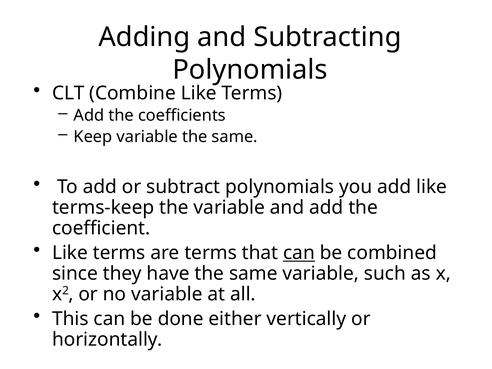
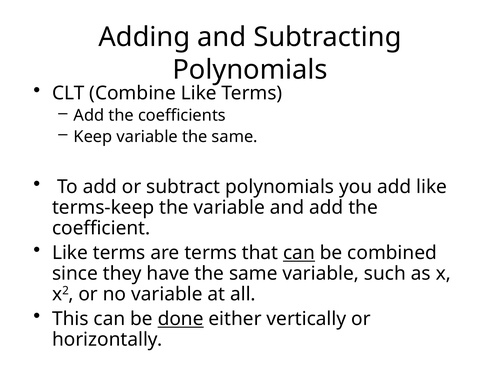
done underline: none -> present (181, 319)
